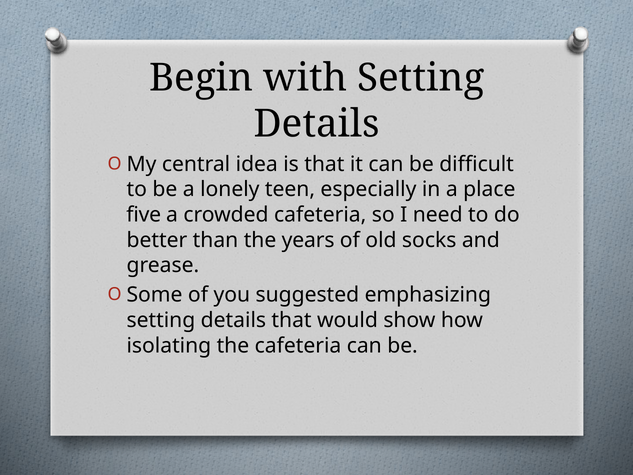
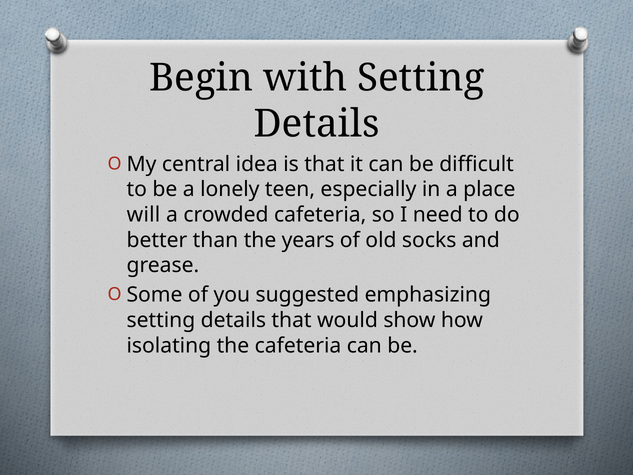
five: five -> will (144, 215)
